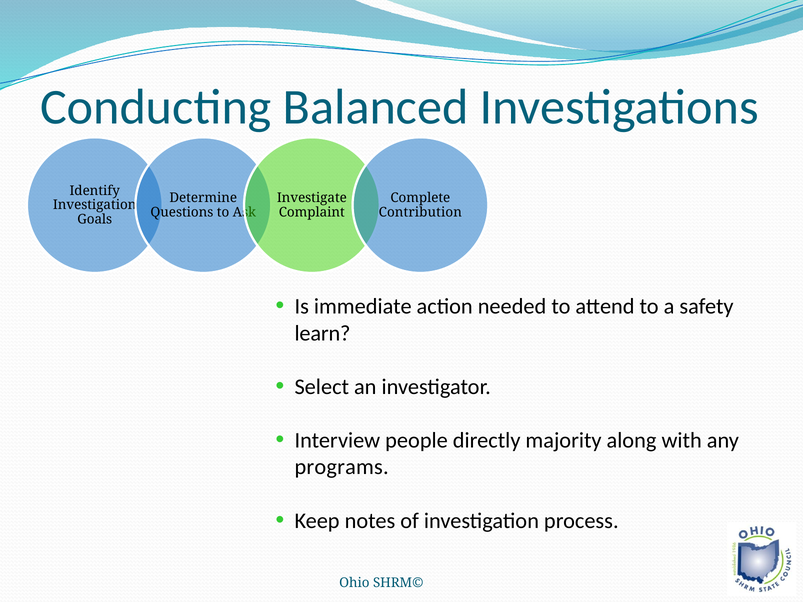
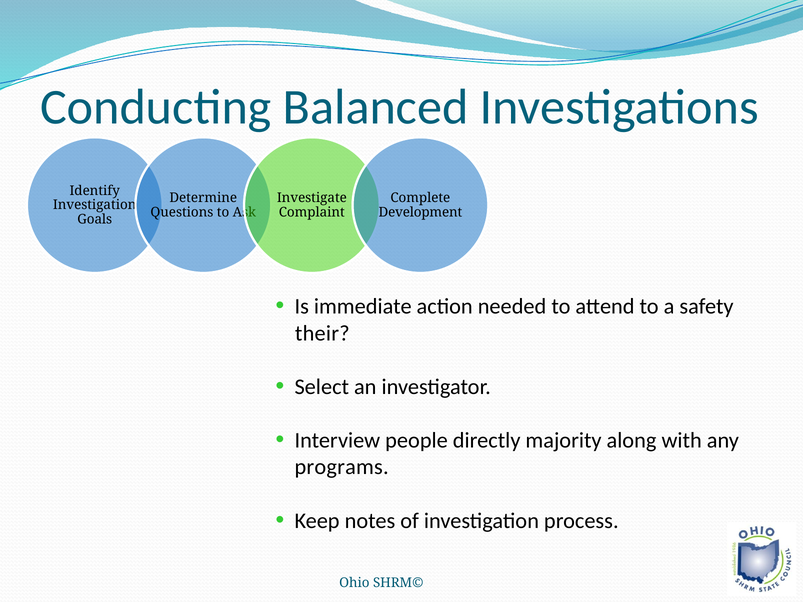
Contribution: Contribution -> Development (420, 212)
learn: learn -> their (322, 333)
